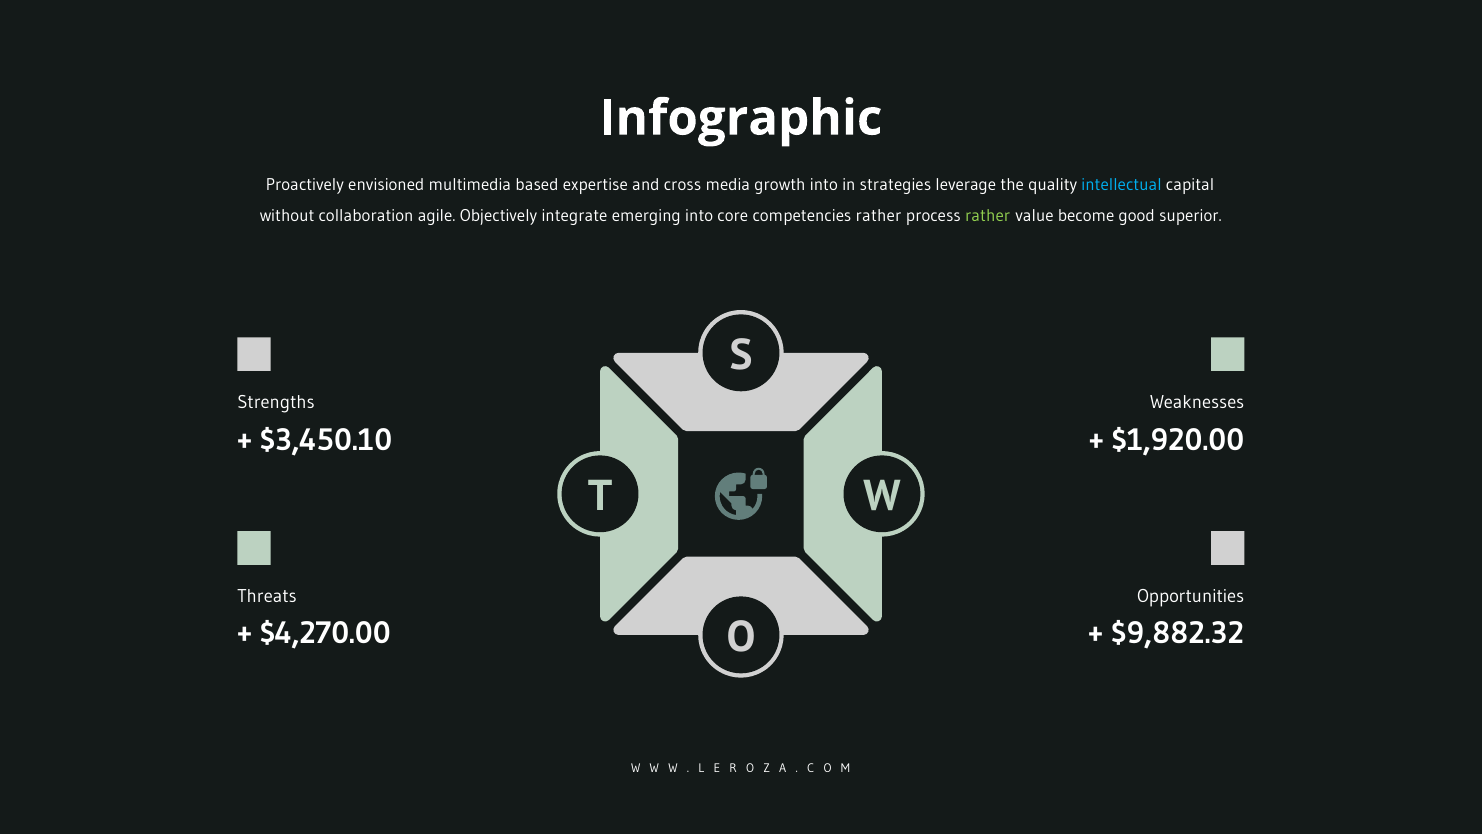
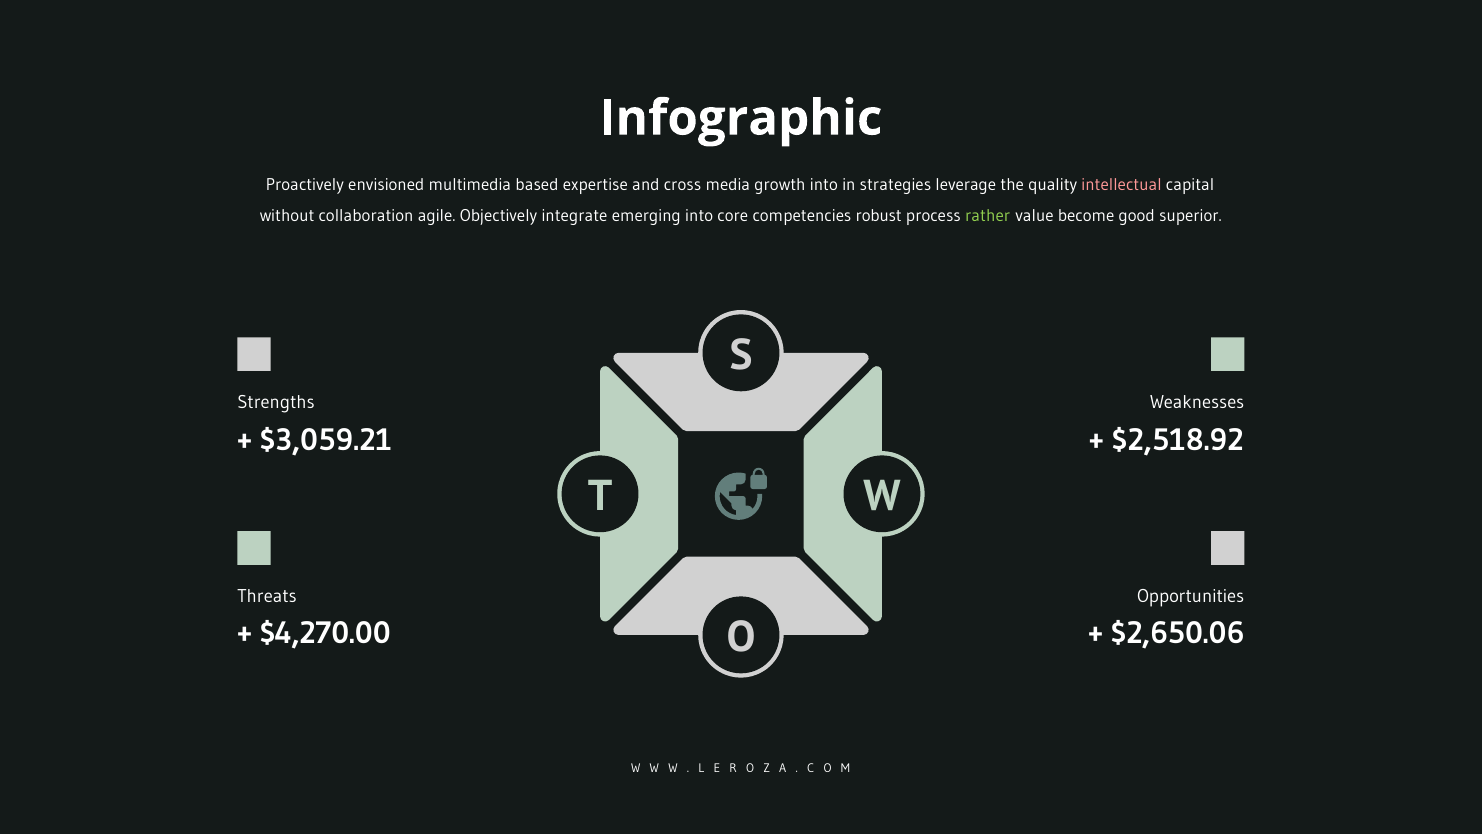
intellectual colour: light blue -> pink (1122, 185)
competencies rather: rather -> robust (879, 215)
$3,450.10: $3,450.10 -> $3,059.21 (326, 440)
$1,920.00: $1,920.00 -> $2,518.92 (1178, 440)
$9,882.32: $9,882.32 -> $2,650.06 (1177, 633)
